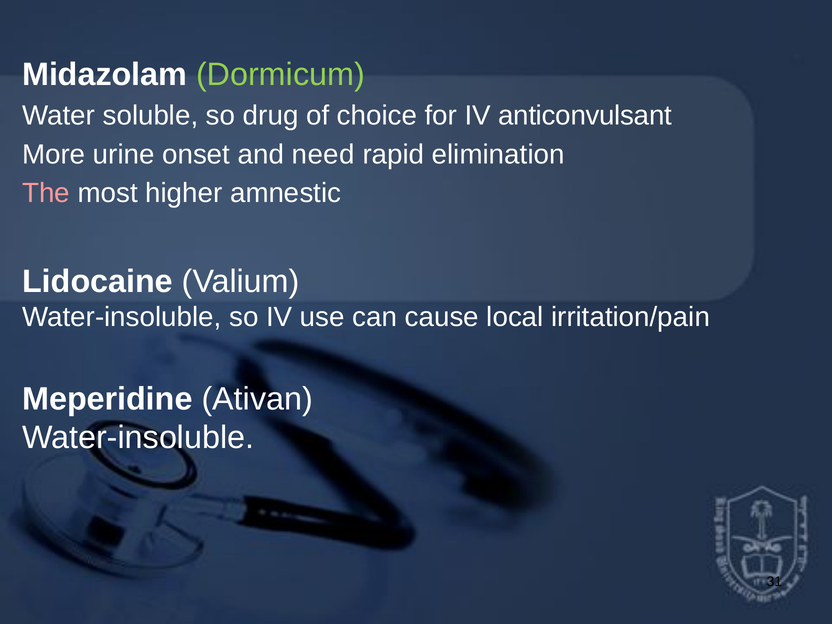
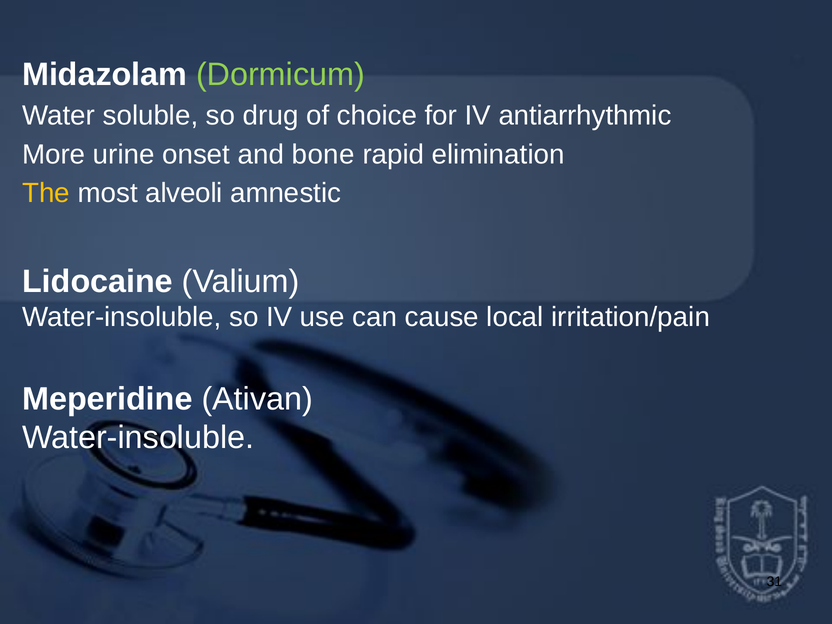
anticonvulsant: anticonvulsant -> antiarrhythmic (585, 116)
need: need -> bone (323, 154)
The colour: pink -> yellow (46, 193)
higher: higher -> alveoli (184, 193)
